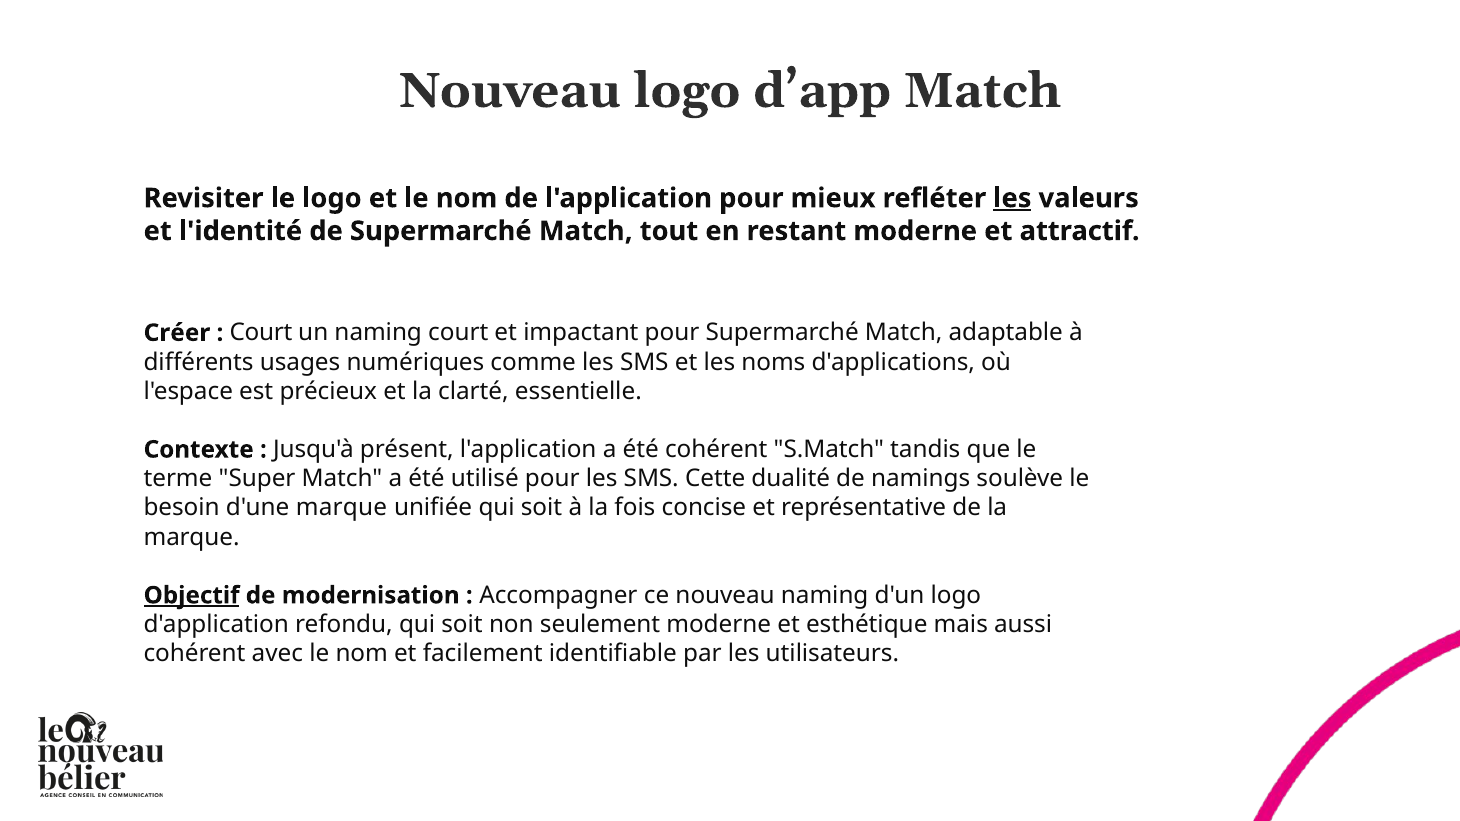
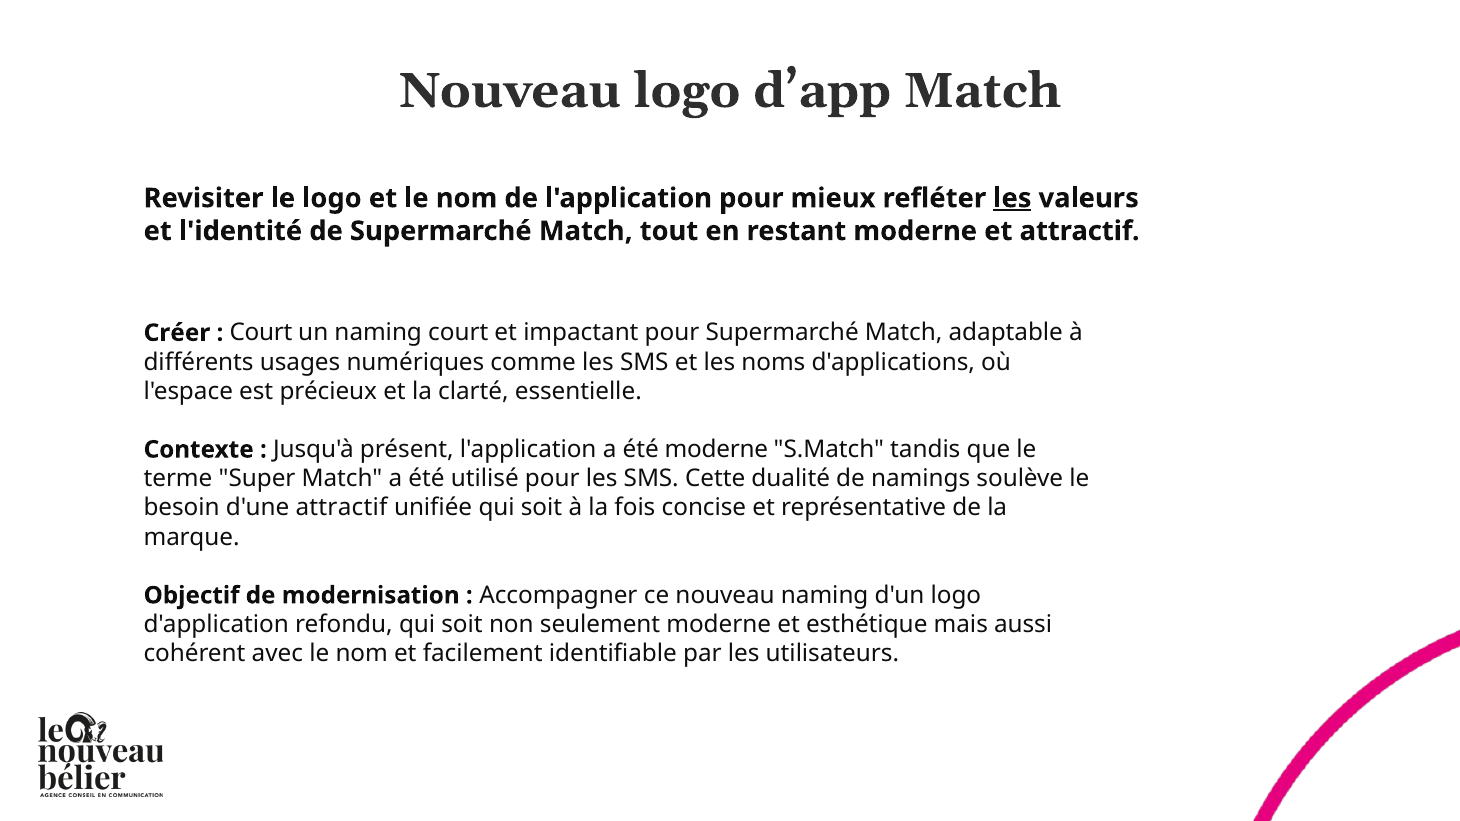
été cohérent: cohérent -> moderne (716, 450)
d'une marque: marque -> attractif (342, 508)
Objectif underline: present -> none (192, 596)
